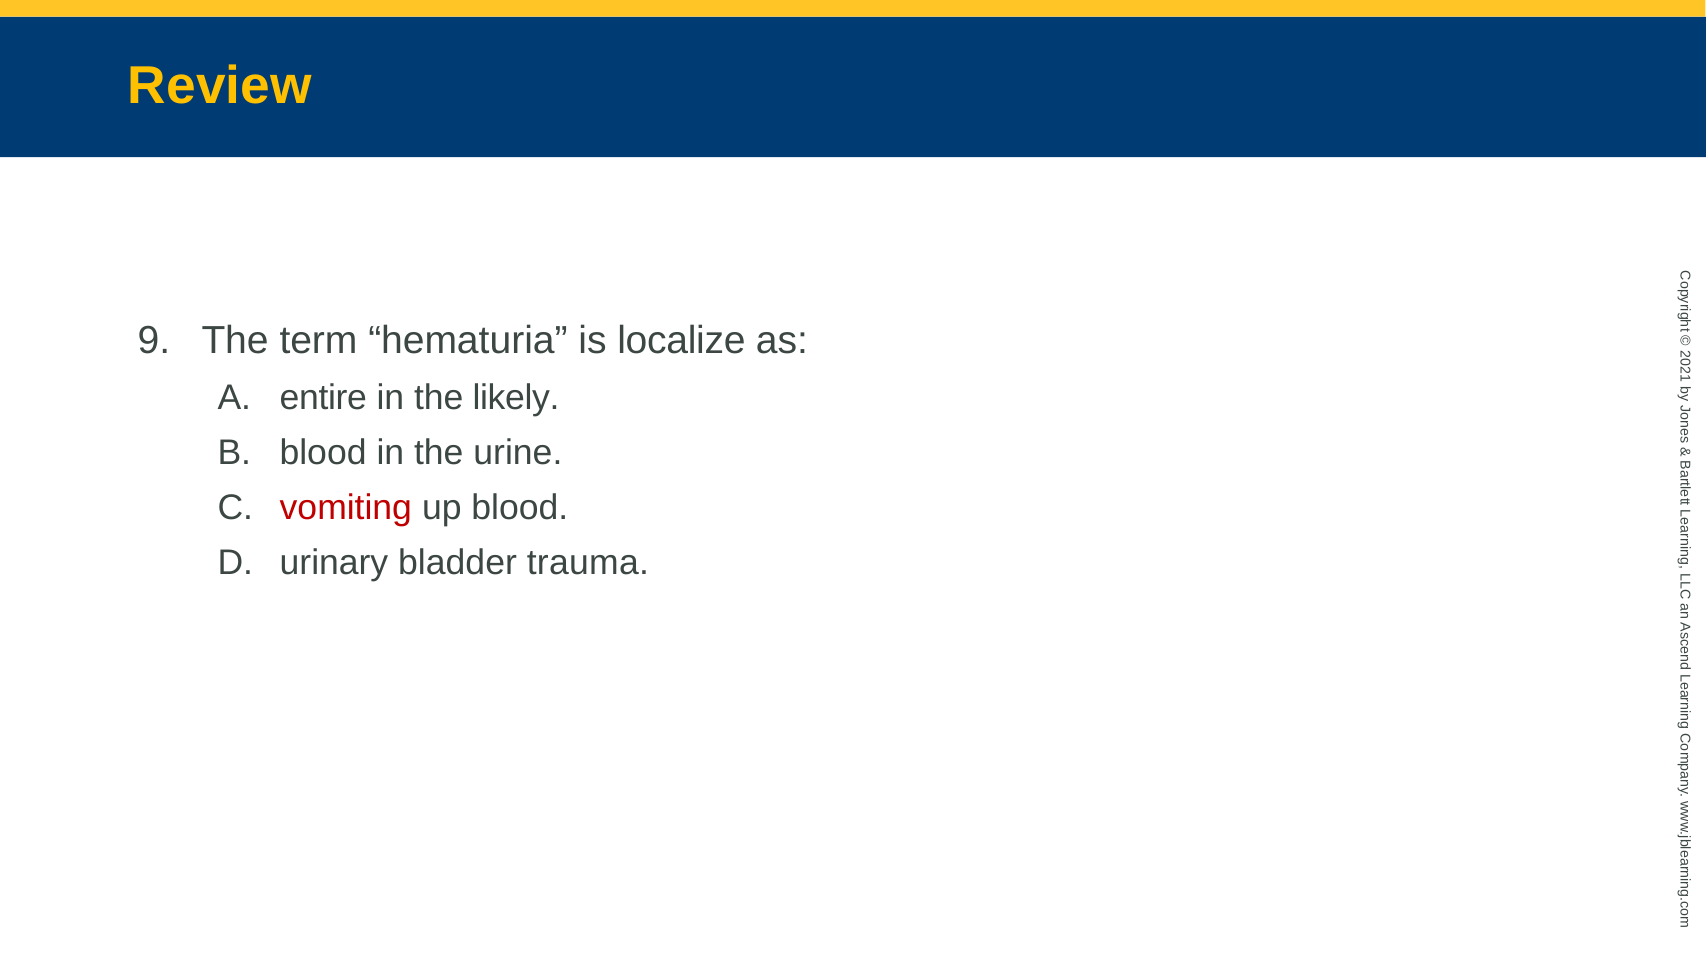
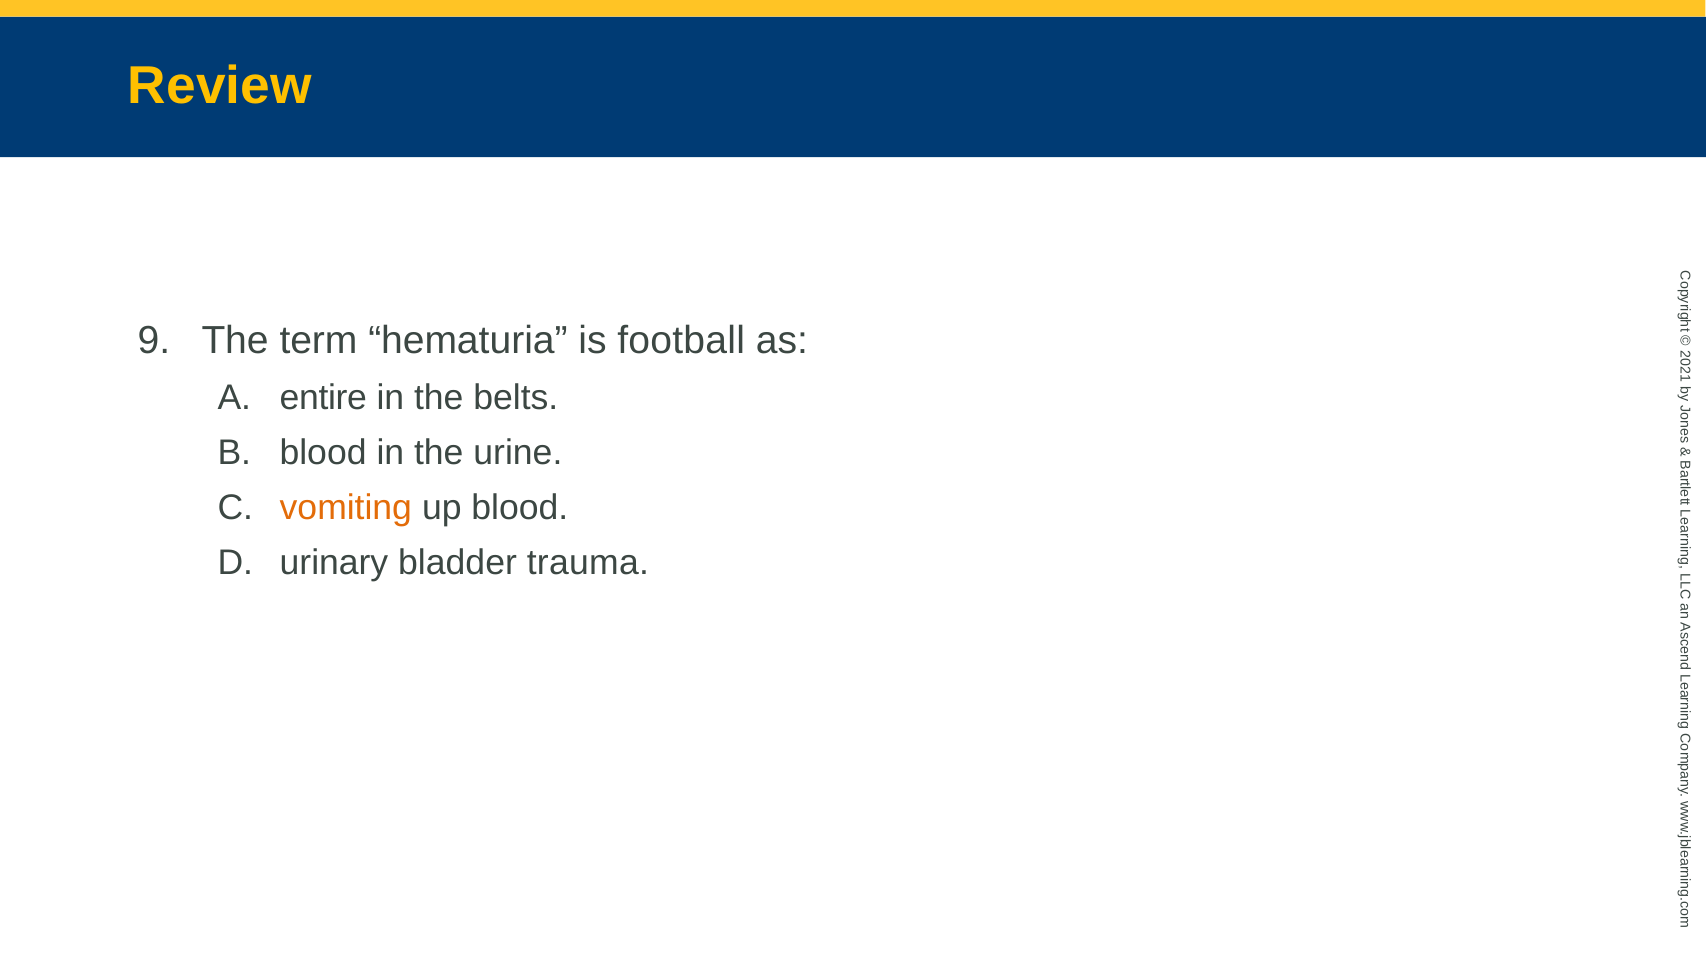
localize: localize -> football (681, 341)
likely: likely -> belts (516, 398)
vomiting colour: red -> orange (346, 508)
